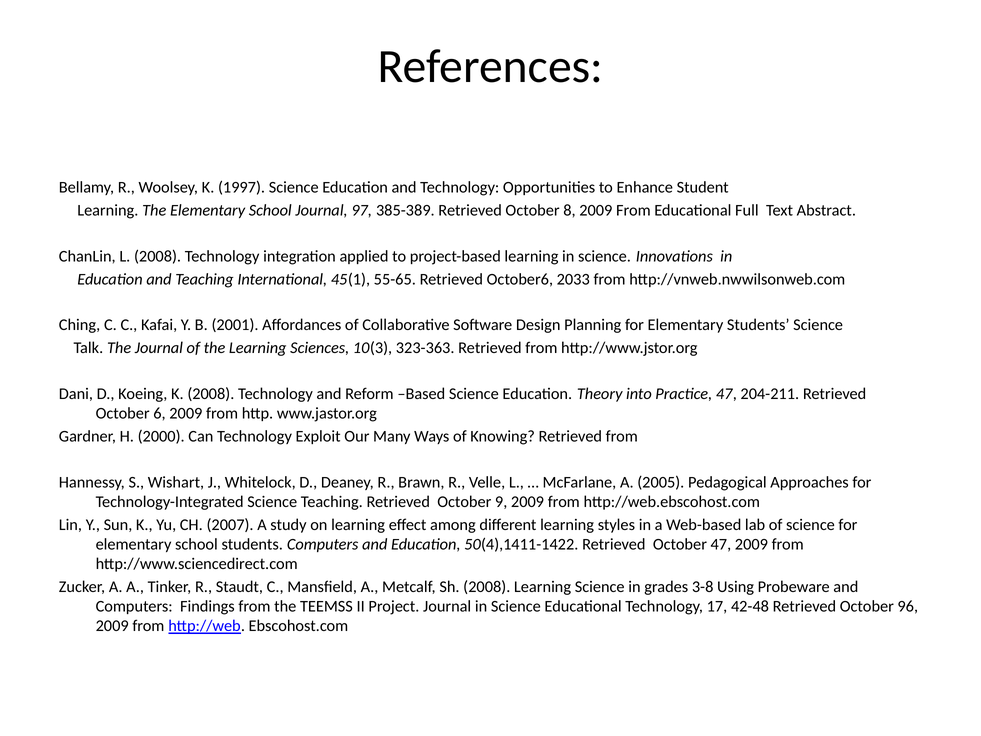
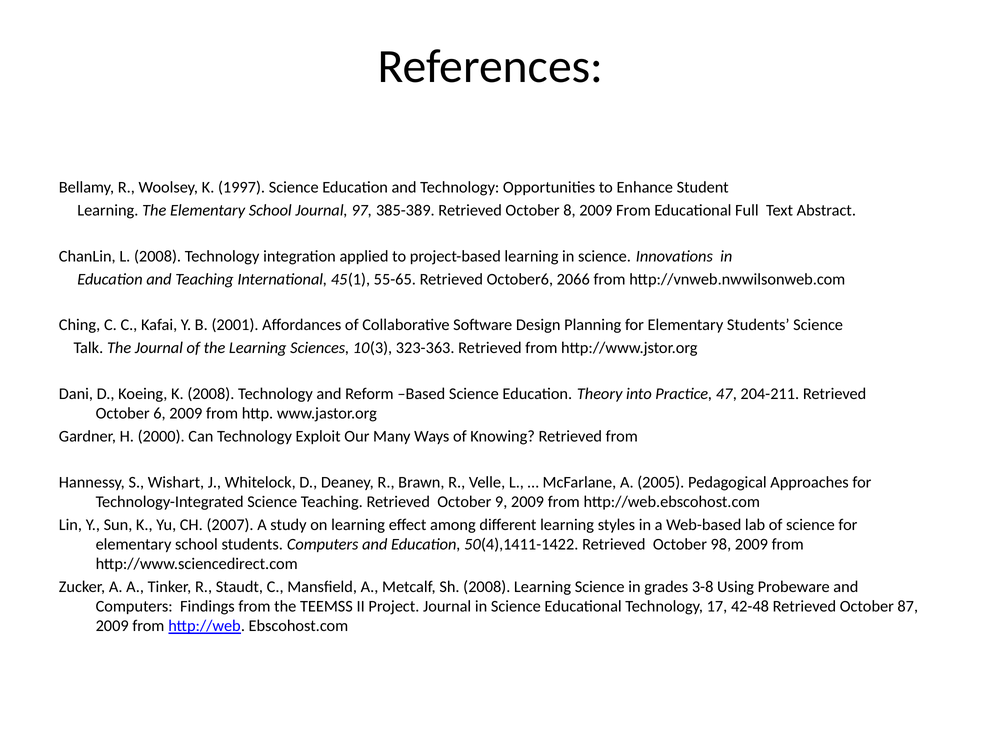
2033: 2033 -> 2066 (573, 279)
October 47: 47 -> 98 (721, 544)
96: 96 -> 87 (908, 606)
